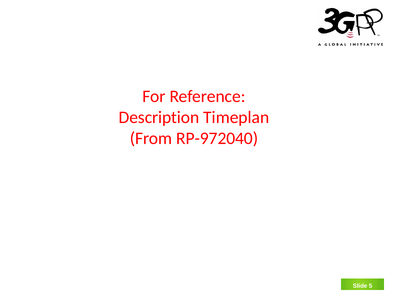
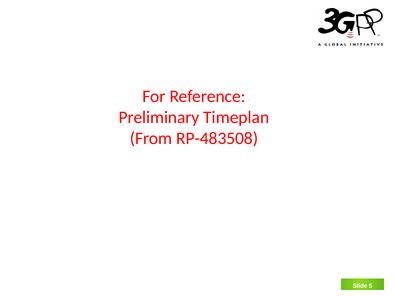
Description: Description -> Preliminary (159, 117)
RP-972040: RP-972040 -> RP-483508 (217, 138)
